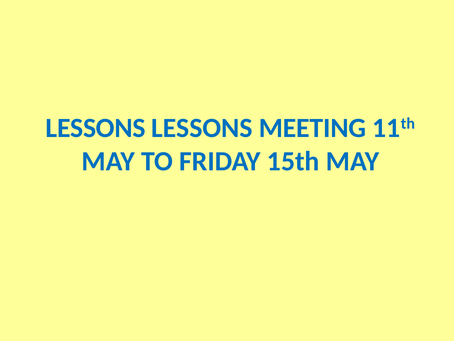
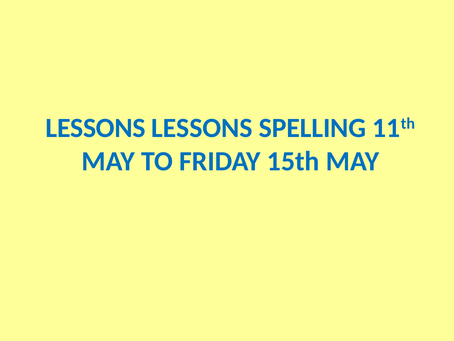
MEETING: MEETING -> SPELLING (312, 128)
